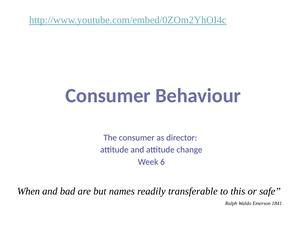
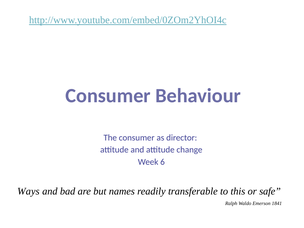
When: When -> Ways (28, 191)
